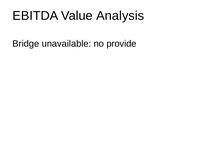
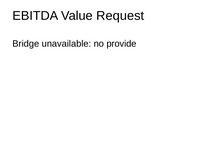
Analysis: Analysis -> Request (120, 16)
